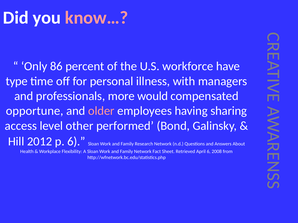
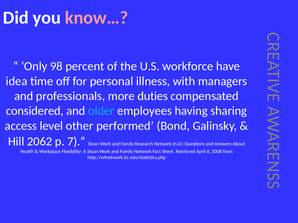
86: 86 -> 98 (56, 66)
type: type -> idea (17, 81)
would: would -> duties (153, 96)
opportune: opportune -> considered (35, 111)
older colour: pink -> light blue (101, 111)
2012: 2012 -> 2062 (40, 142)
p 6: 6 -> 7 (76, 142)
